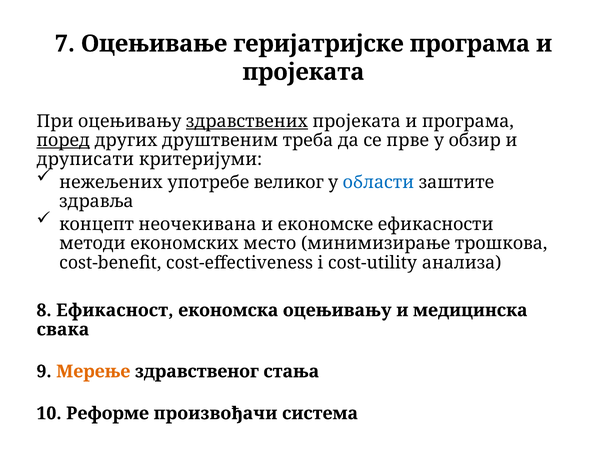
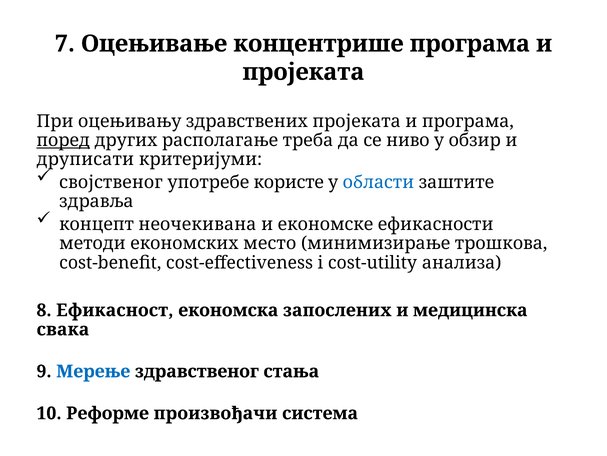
геријатријске: геријатријске -> концентрише (319, 44)
здравствених underline: present -> none (247, 121)
друштвеним: друштвеним -> располагање (220, 140)
прве: прве -> ниво (408, 140)
нежељених: нежељених -> својственог (111, 182)
великог: великог -> користе (289, 182)
економска оцењивању: оцењивању -> запослених (337, 310)
Мерење colour: orange -> blue (93, 371)
